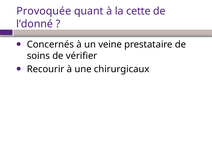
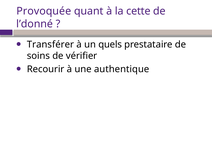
Concernés: Concernés -> Transférer (50, 44)
veine: veine -> quels (110, 44)
chirurgicaux: chirurgicaux -> authentique (122, 69)
